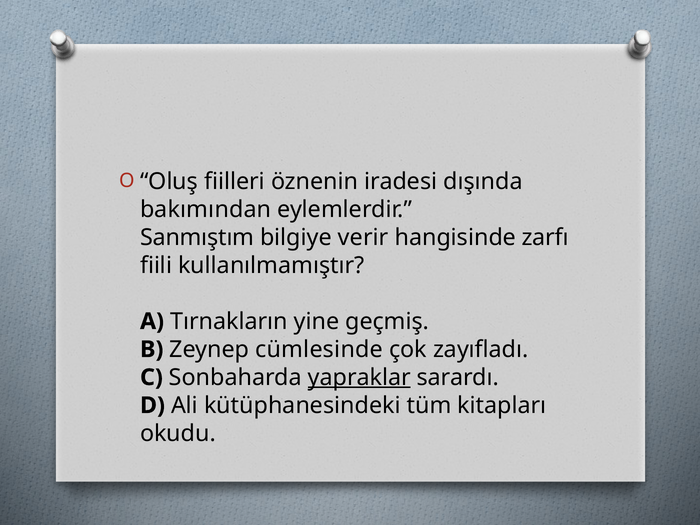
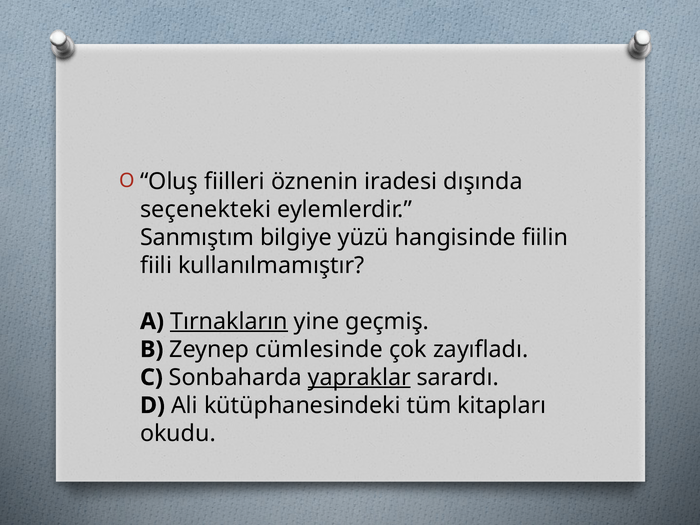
bakımından: bakımından -> seçenekteki (206, 209)
verir: verir -> yüzü (363, 237)
zarfı: zarfı -> fiilin (545, 237)
Tırnakların underline: none -> present (229, 321)
